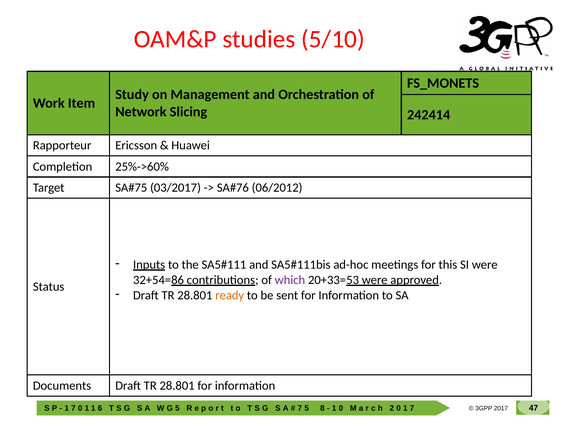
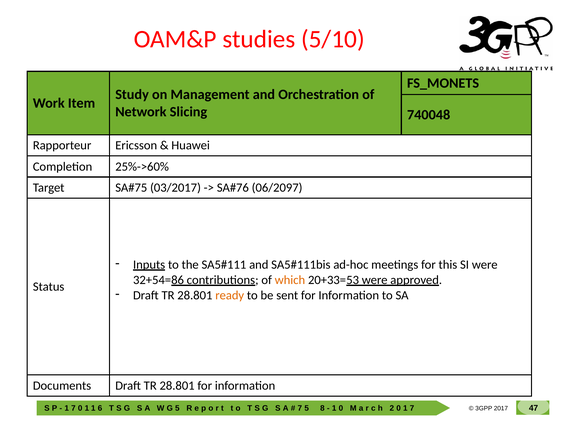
242414: 242414 -> 740048 (429, 115)
06/2012: 06/2012 -> 06/2097 (277, 188)
which colour: purple -> orange (290, 280)
